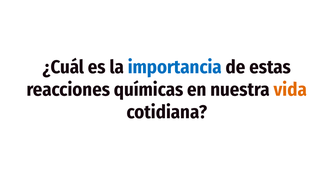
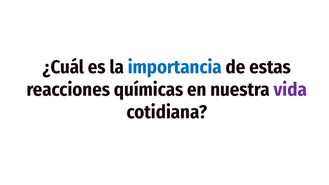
vida colour: orange -> purple (290, 90)
